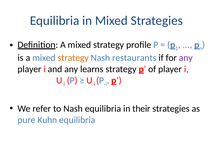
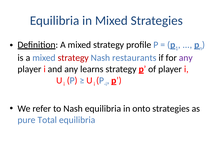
strategy colour: orange -> red (73, 58)
their: their -> onto (141, 108)
Kuhn: Kuhn -> Total (47, 120)
